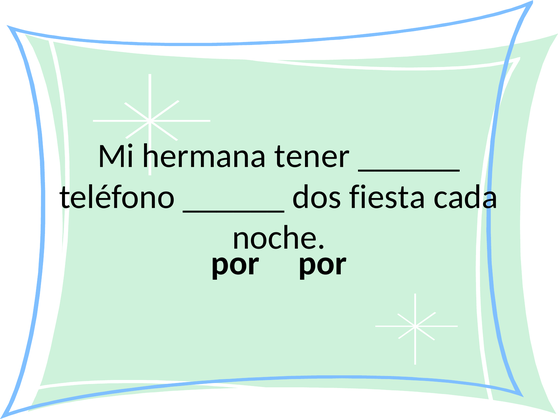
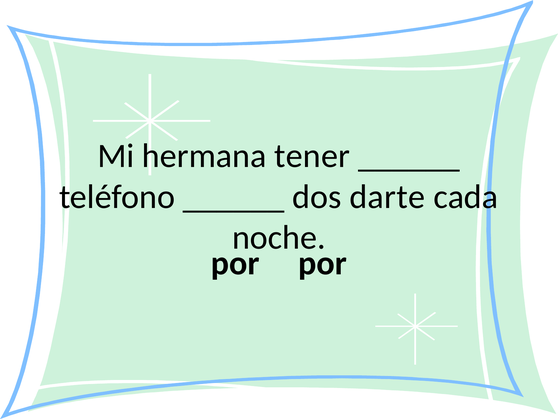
fiesta: fiesta -> darte (387, 197)
